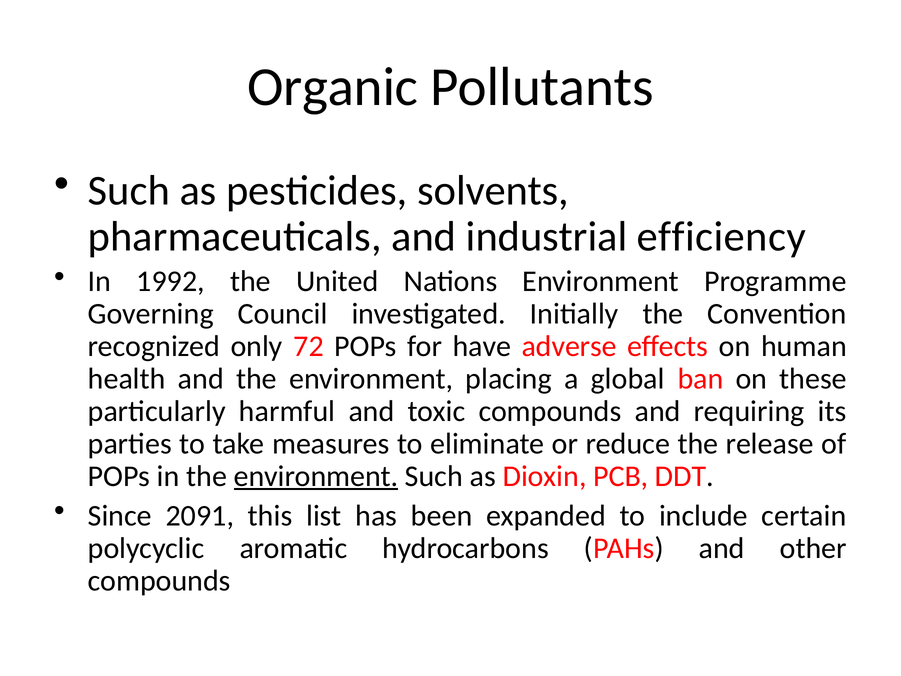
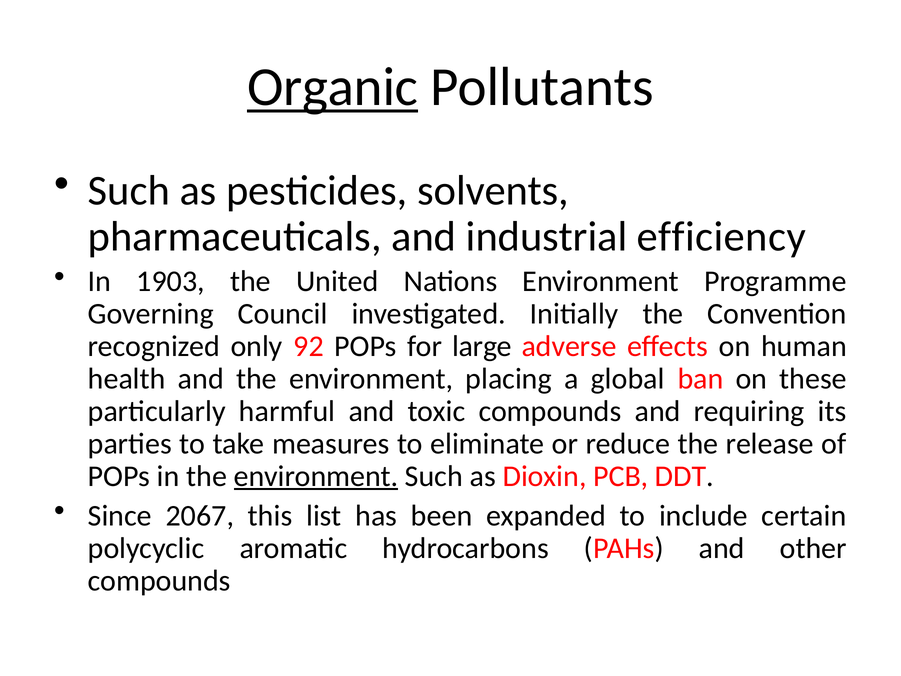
Organic underline: none -> present (333, 87)
1992: 1992 -> 1903 (171, 281)
72: 72 -> 92 (309, 346)
have: have -> large (482, 346)
2091: 2091 -> 2067 (200, 516)
